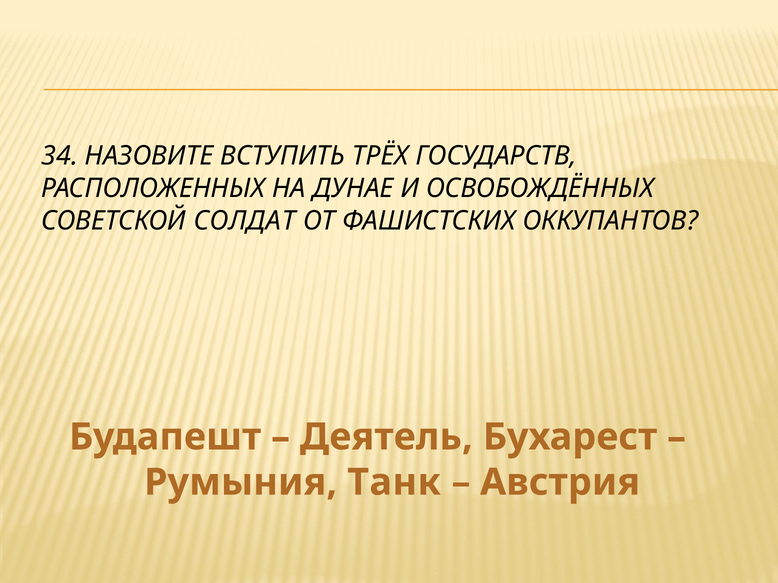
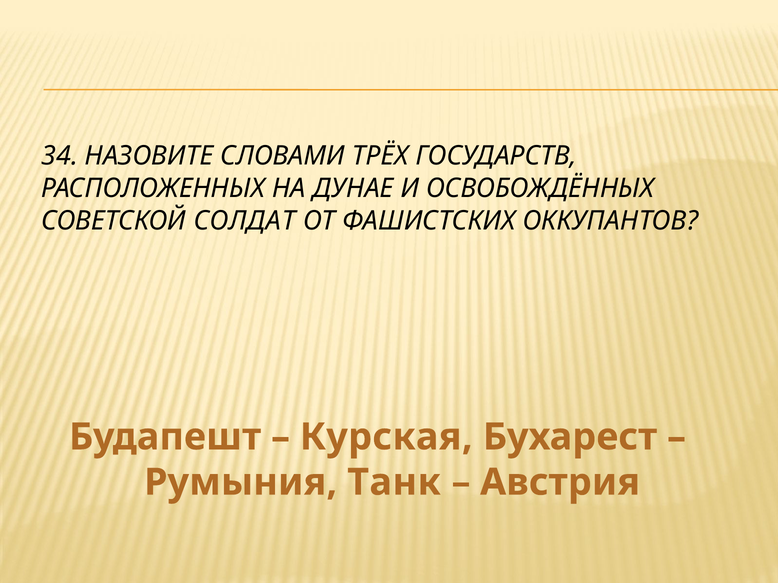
ВСТУПИТЬ: ВСТУПИТЬ -> СЛОВАМИ (283, 156)
Деятель: Деятель -> Курская (386, 437)
